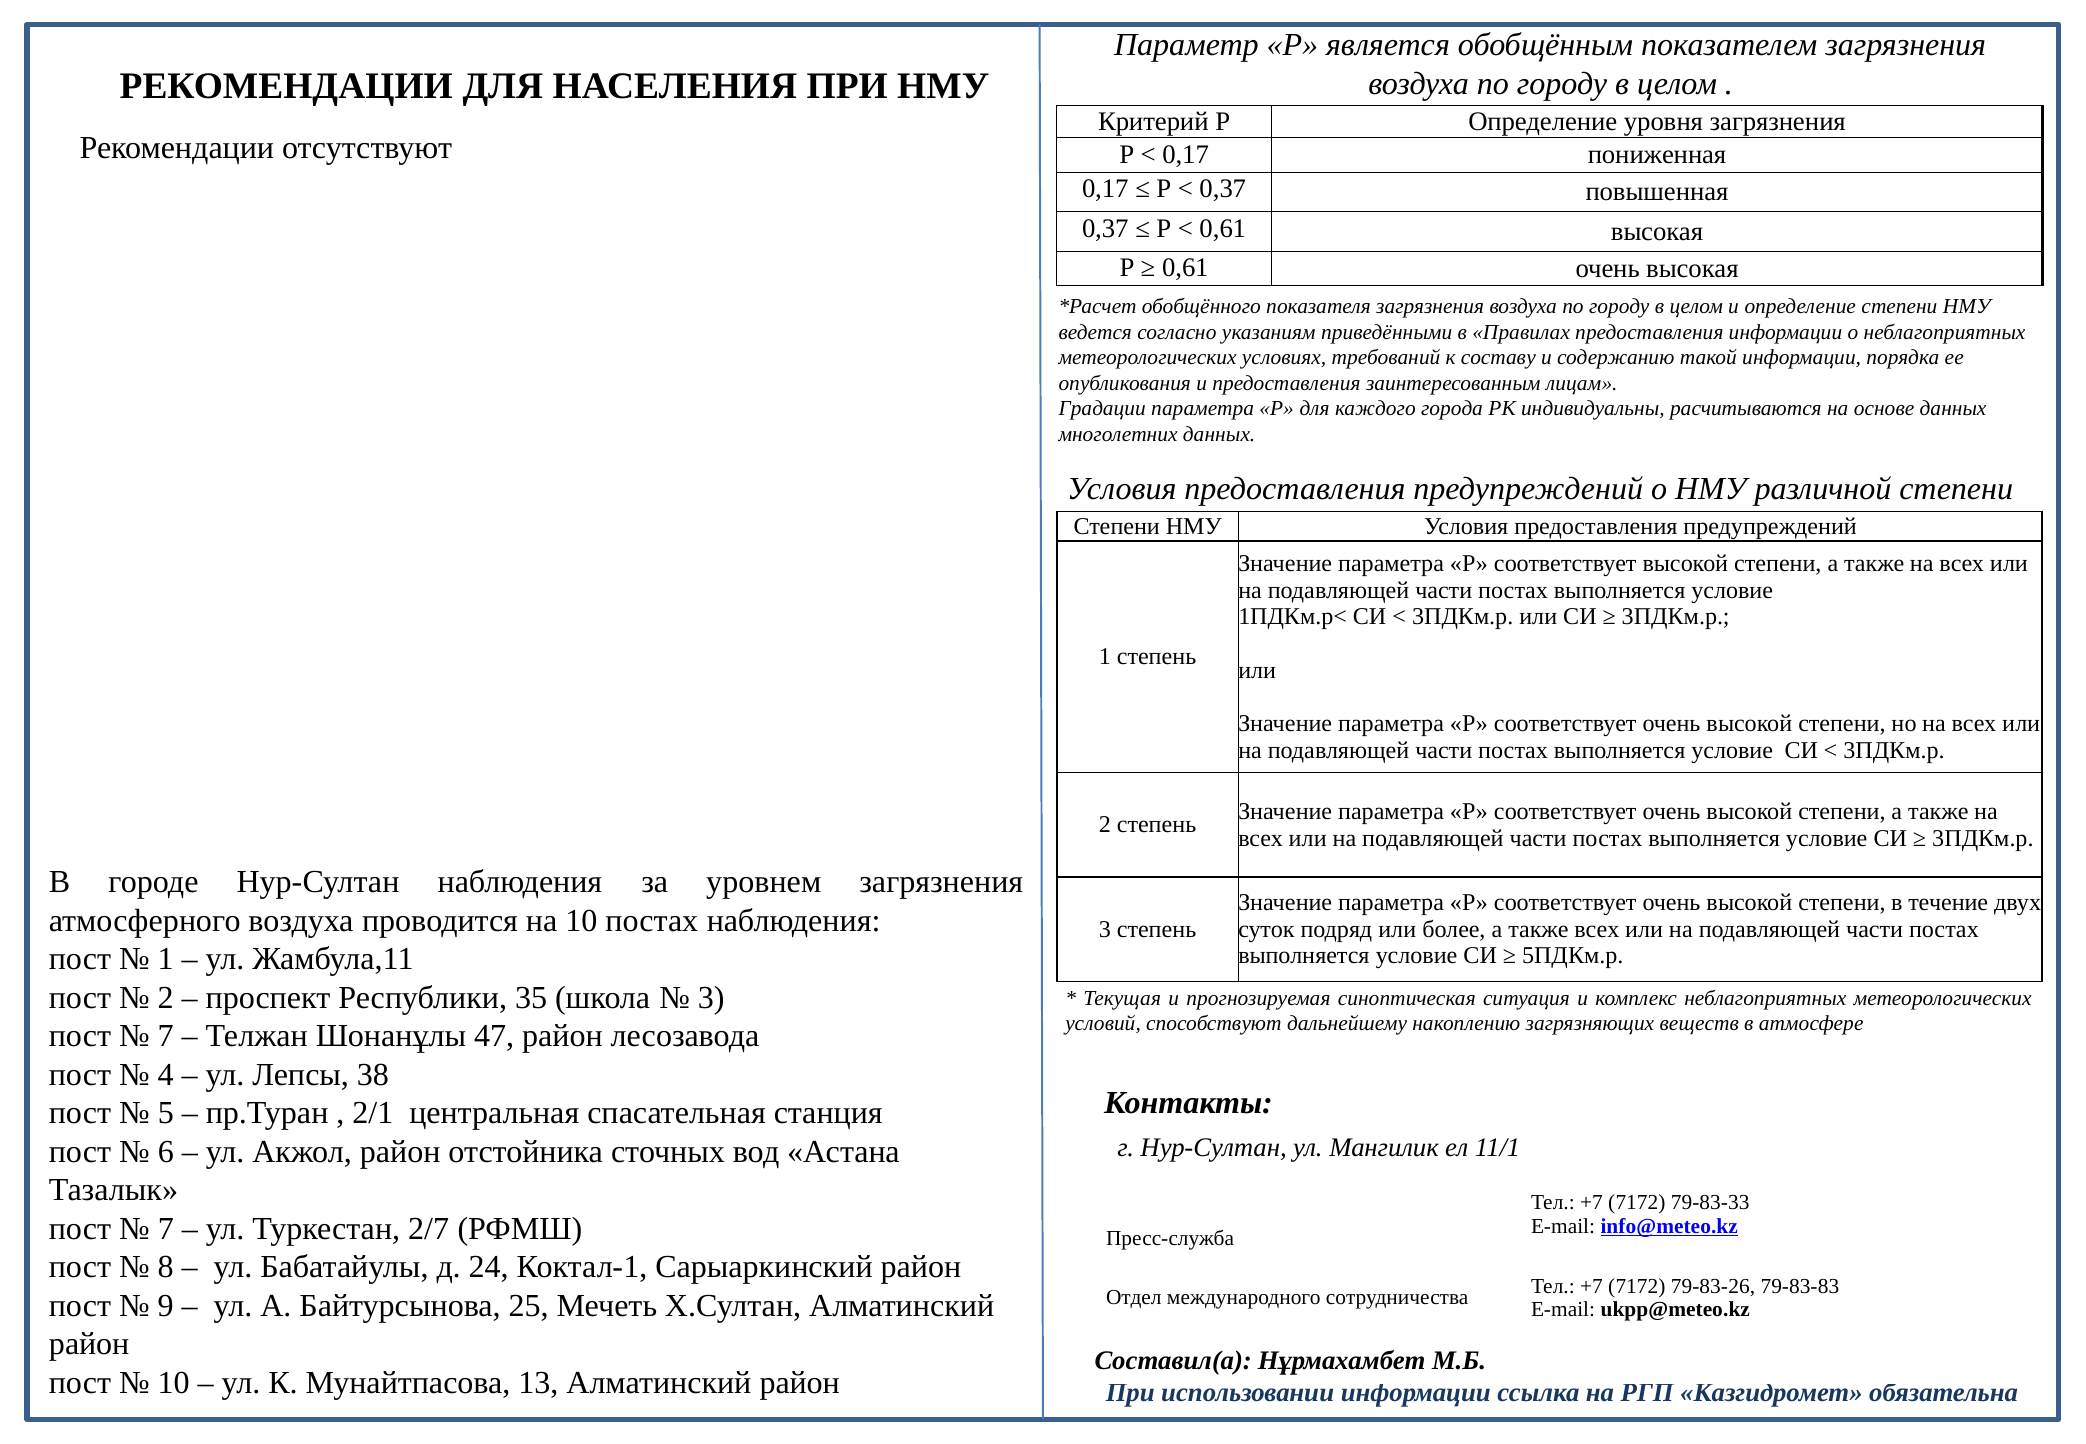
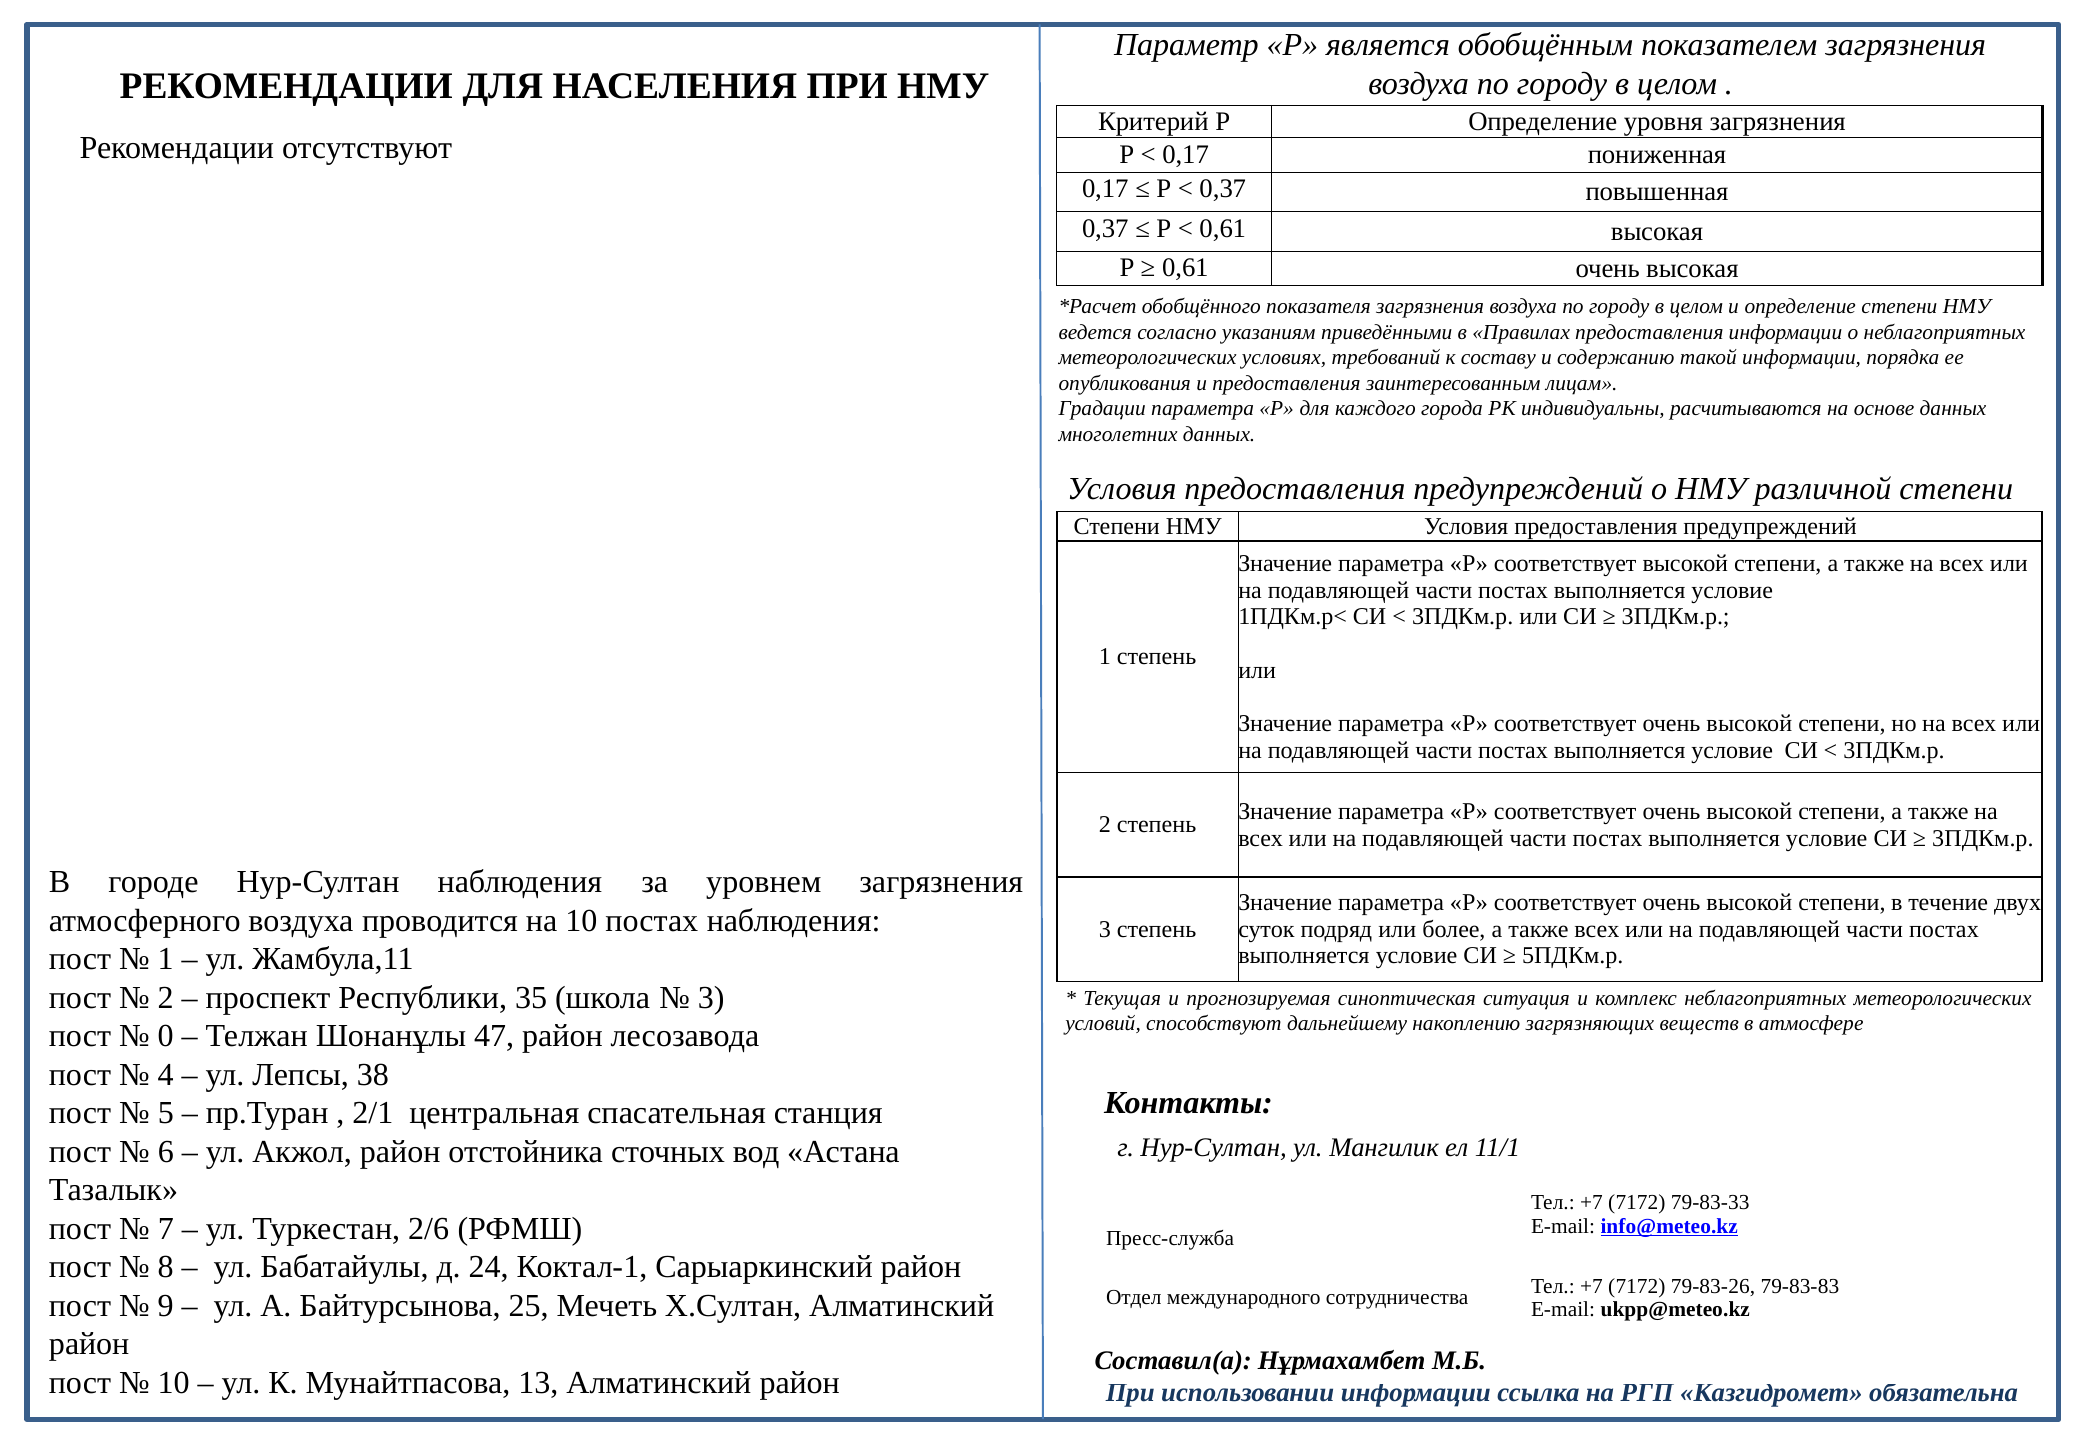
7: 7 -> 0 (166, 1036)
2/7: 2/7 -> 2/6 (429, 1229)
